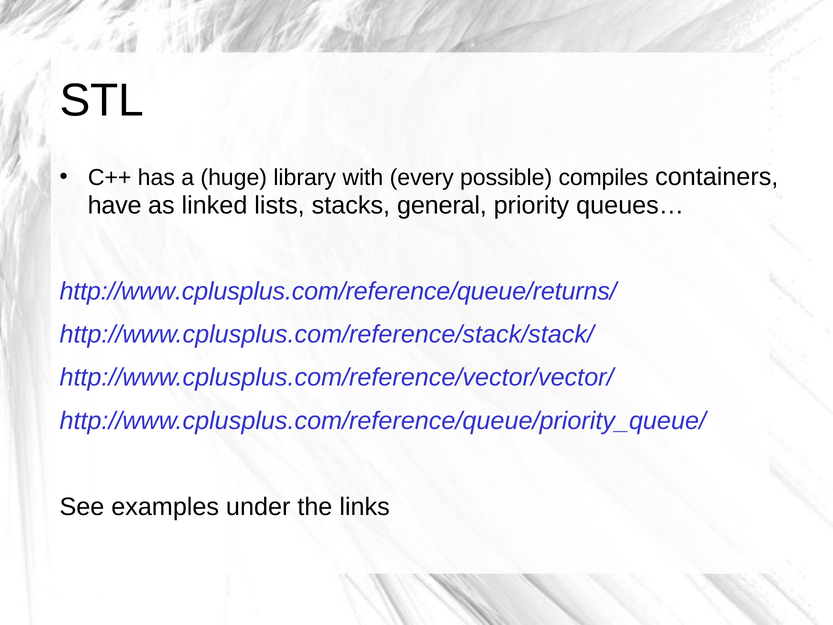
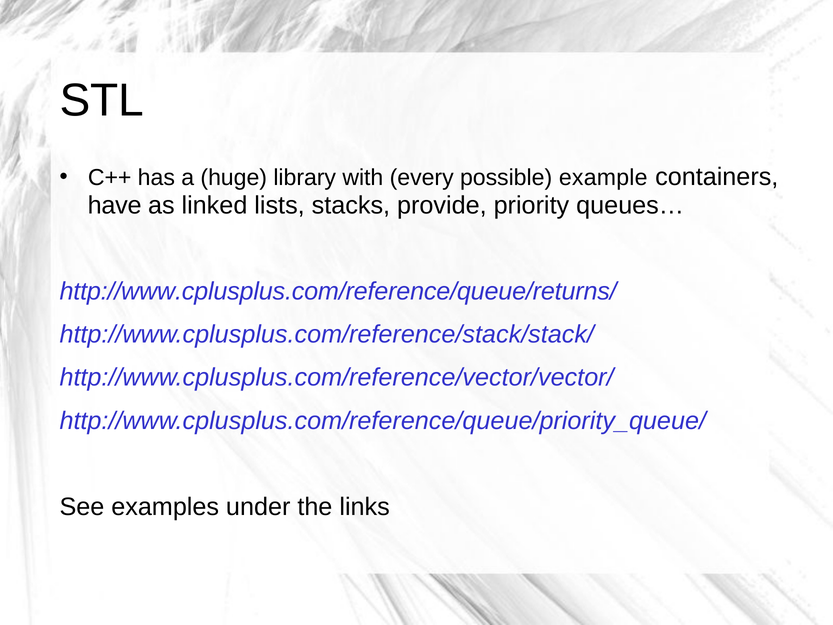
compiles: compiles -> example (603, 178)
general: general -> provide (442, 205)
